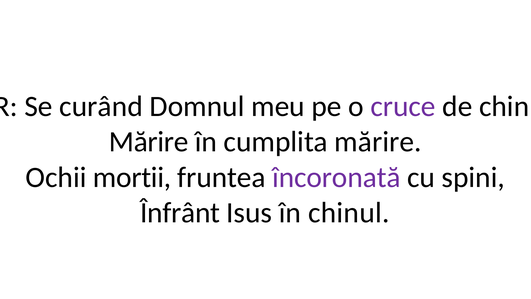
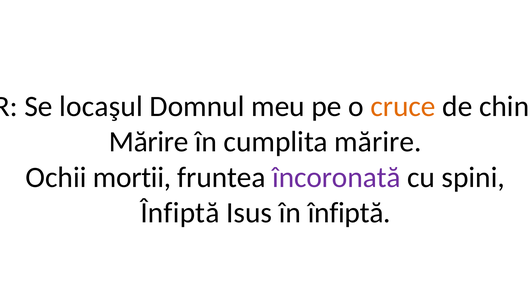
curând: curând -> locaşul (101, 106)
cruce colour: purple -> orange (403, 106)
Înfrânt: Înfrânt -> Înfiptă (180, 212)
în chinul: chinul -> înfiptă (349, 212)
